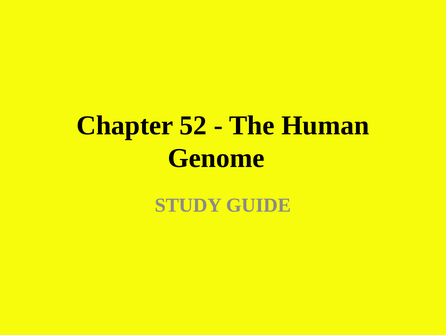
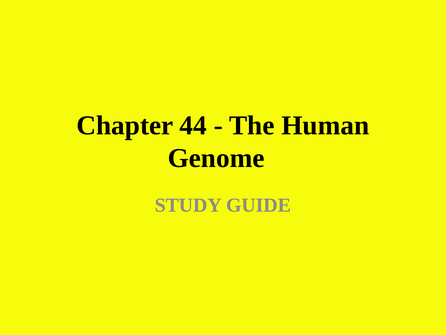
52: 52 -> 44 (193, 125)
